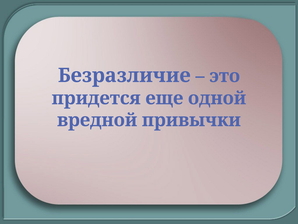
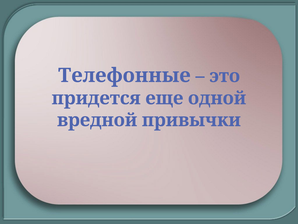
Безразличие: Безразличие -> Телефонные (124, 75)
